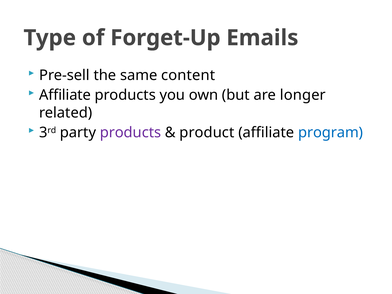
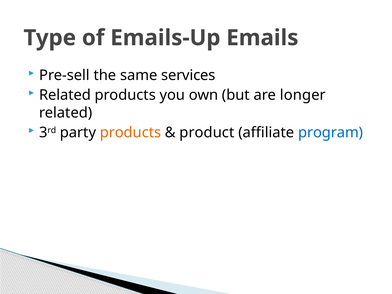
Forget-Up: Forget-Up -> Emails-Up (165, 38)
content: content -> services (188, 75)
Affiliate: Affiliate -> Related (65, 95)
products colour: purple -> orange (130, 133)
